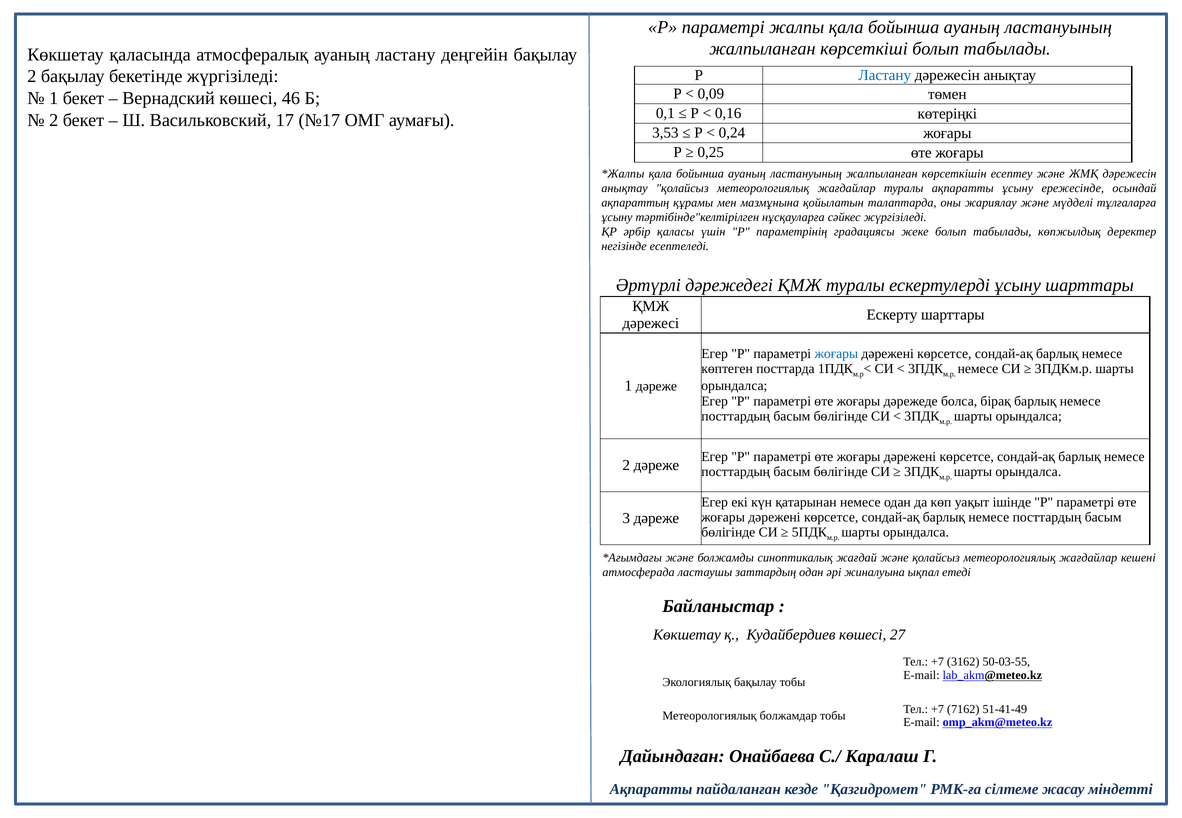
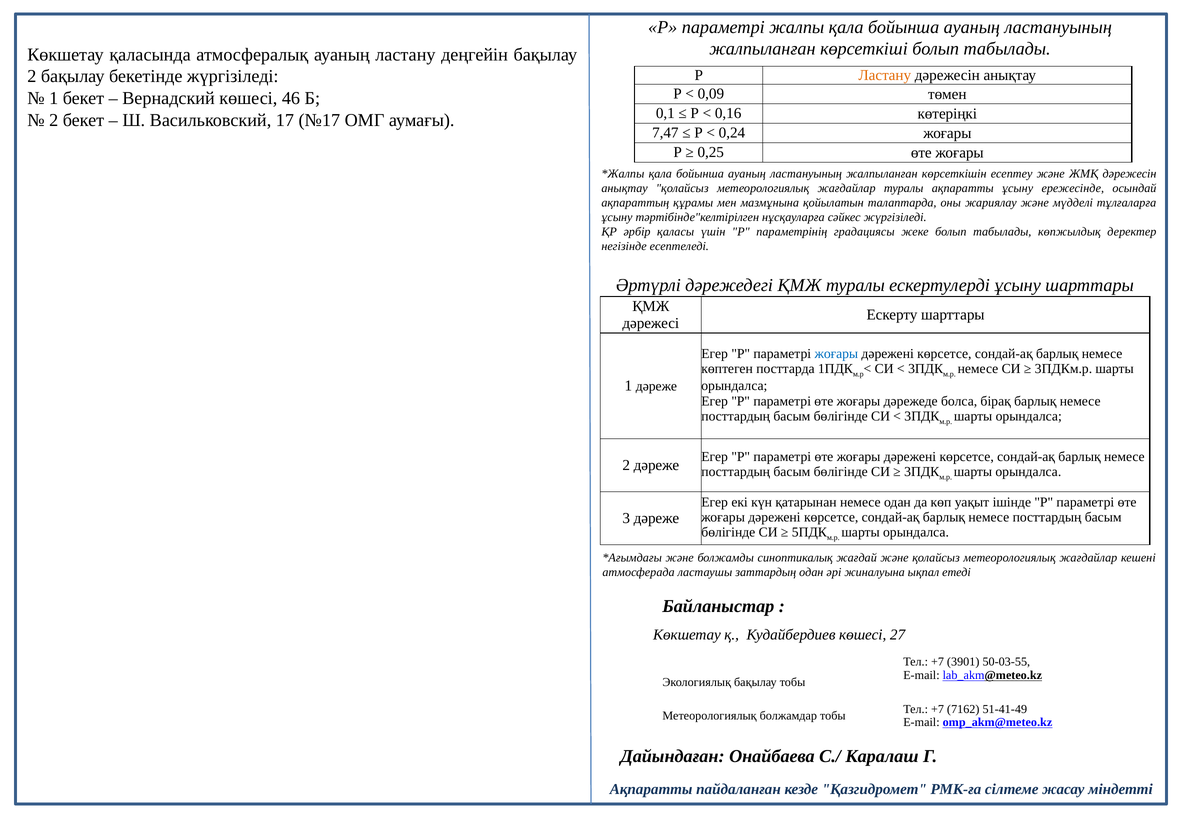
Ластану colour: blue -> orange (885, 75)
3,53: 3,53 -> 7,47 (665, 133)
3162: 3162 -> 3901 (963, 662)
